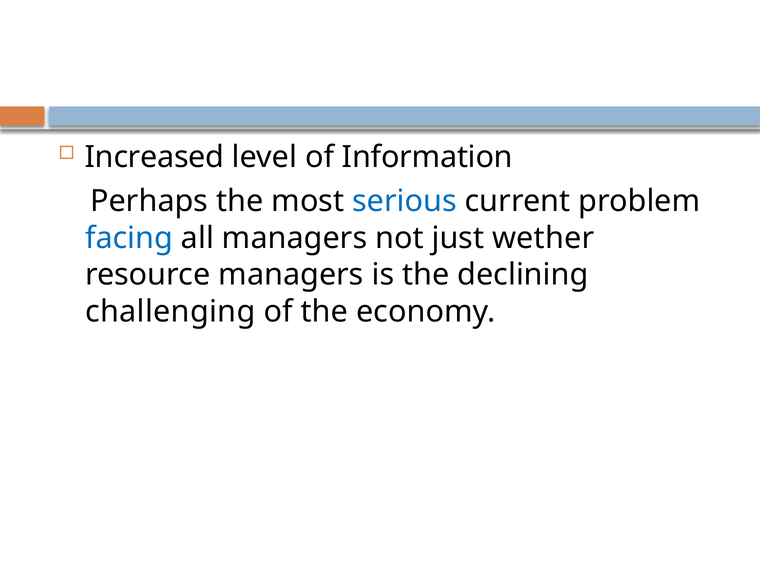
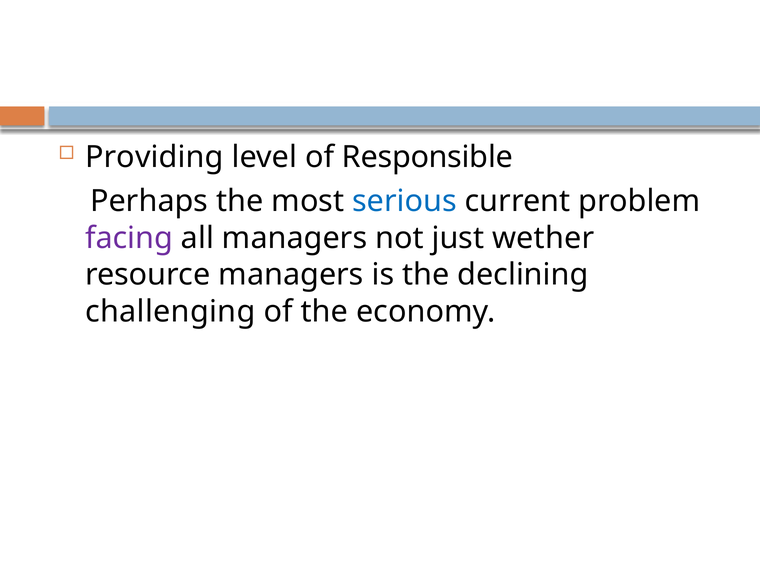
Increased: Increased -> Providing (154, 157)
Information: Information -> Responsible (427, 157)
facing colour: blue -> purple (129, 238)
